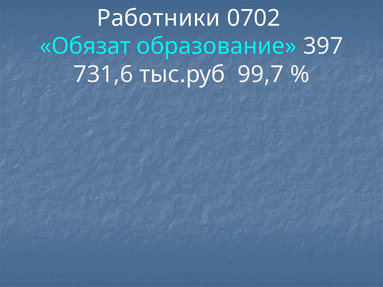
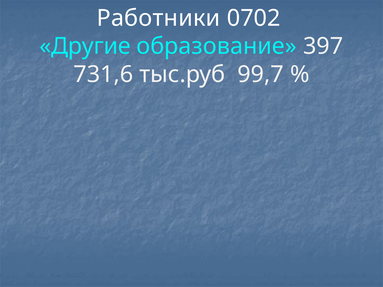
Обязат: Обязат -> Другие (85, 46)
